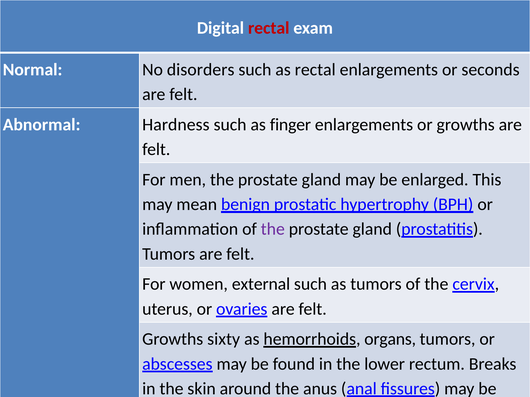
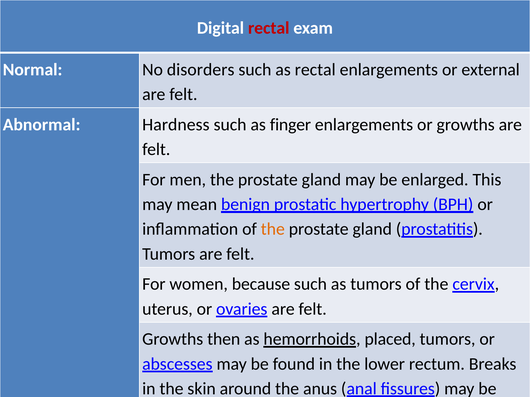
seconds: seconds -> external (491, 70)
the colour: purple -> orange (273, 229)
external: external -> because (261, 284)
sixty: sixty -> then (224, 340)
organs: organs -> placed (390, 340)
